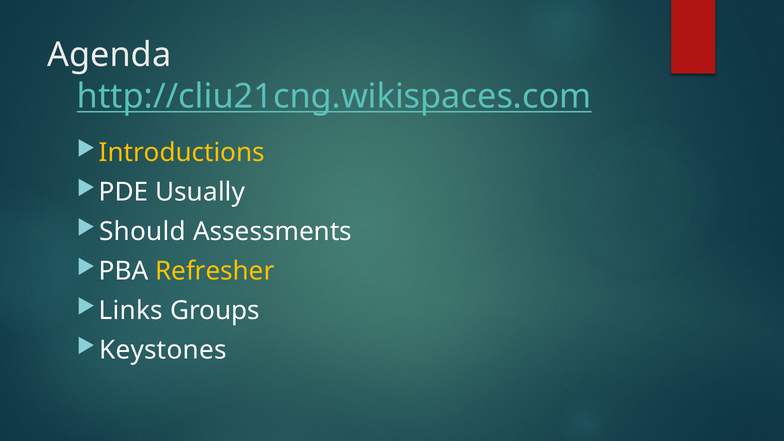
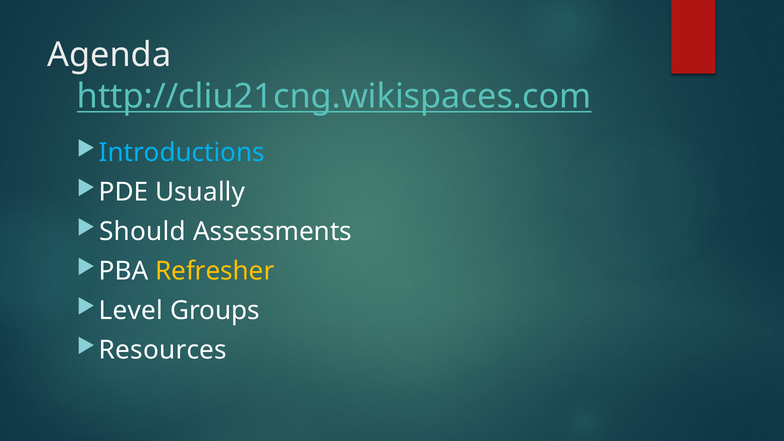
Introductions colour: yellow -> light blue (182, 152)
Links: Links -> Level (131, 311)
Keystones: Keystones -> Resources (163, 350)
